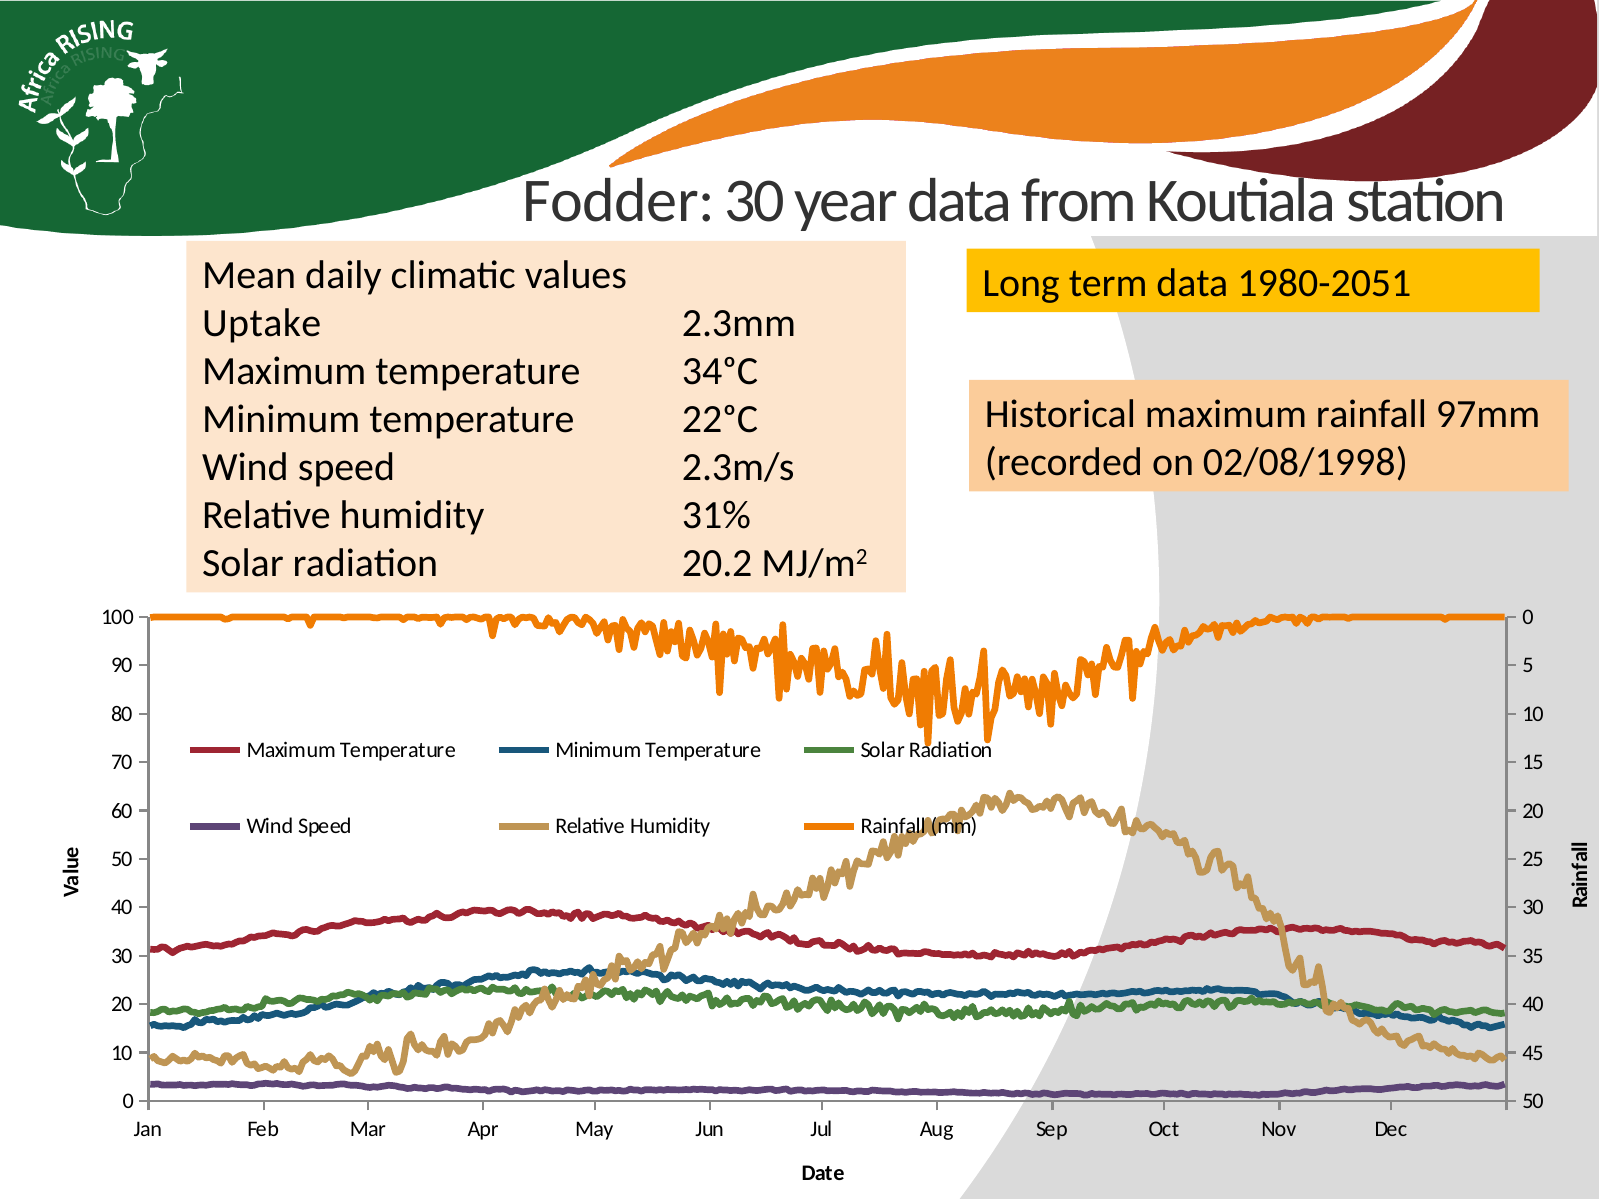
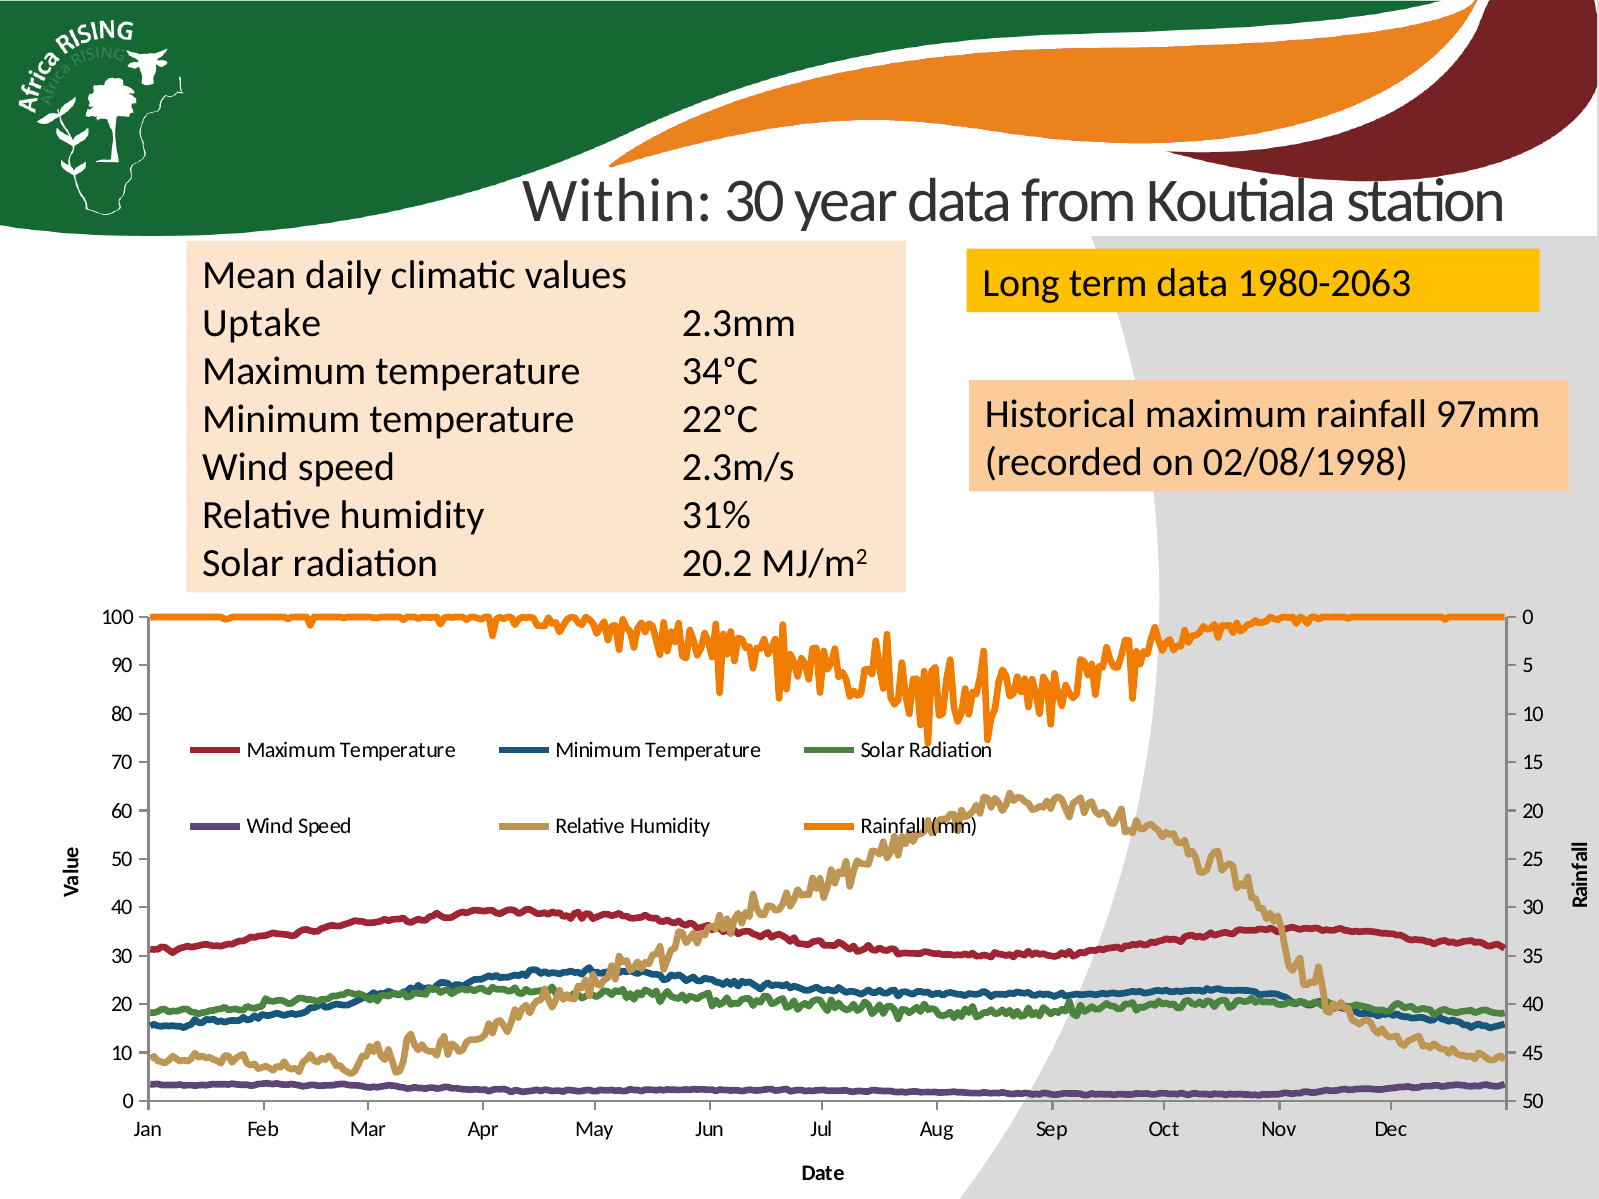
Fodder: Fodder -> Within (618, 201)
1980-2051: 1980-2051 -> 1980-2063 (1324, 283)
